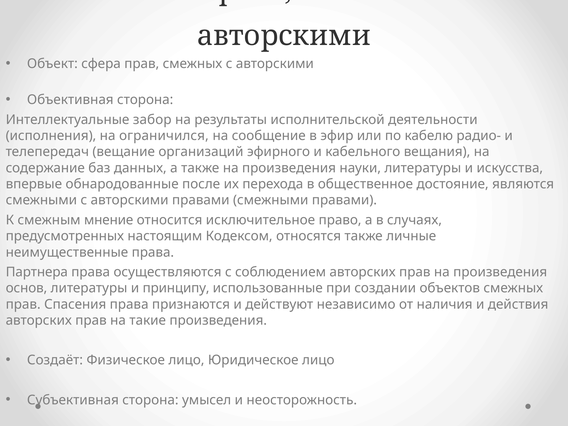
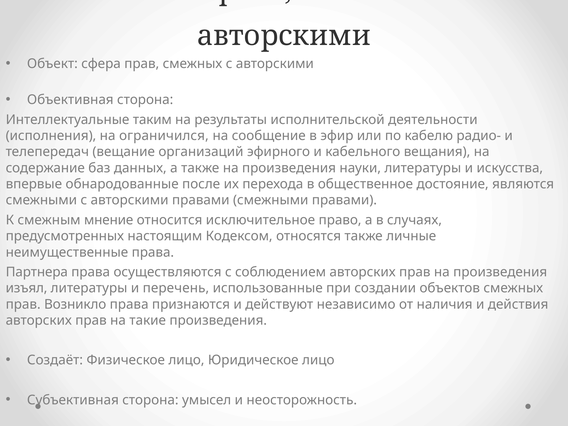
забор: забор -> таким (152, 120)
основ: основ -> изъял (26, 288)
принципу: принципу -> перечень (176, 288)
Спасения: Спасения -> Возникло (75, 304)
